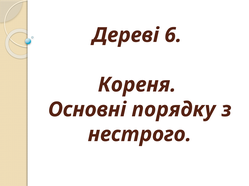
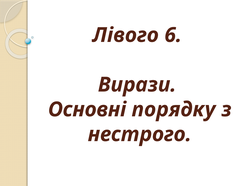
Дереві: Дереві -> Лівого (126, 35)
Кореня: Кореня -> Вирази (137, 85)
